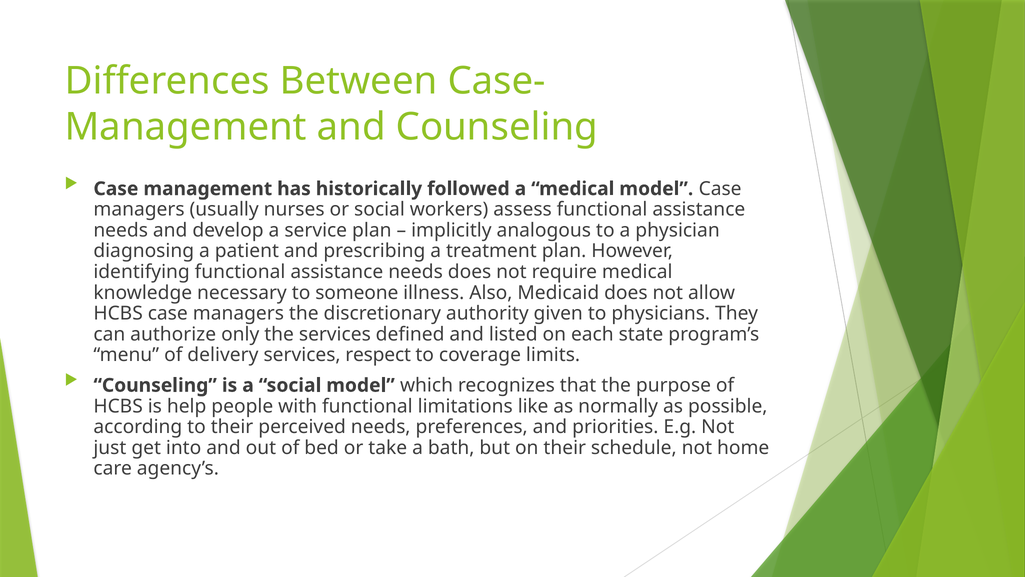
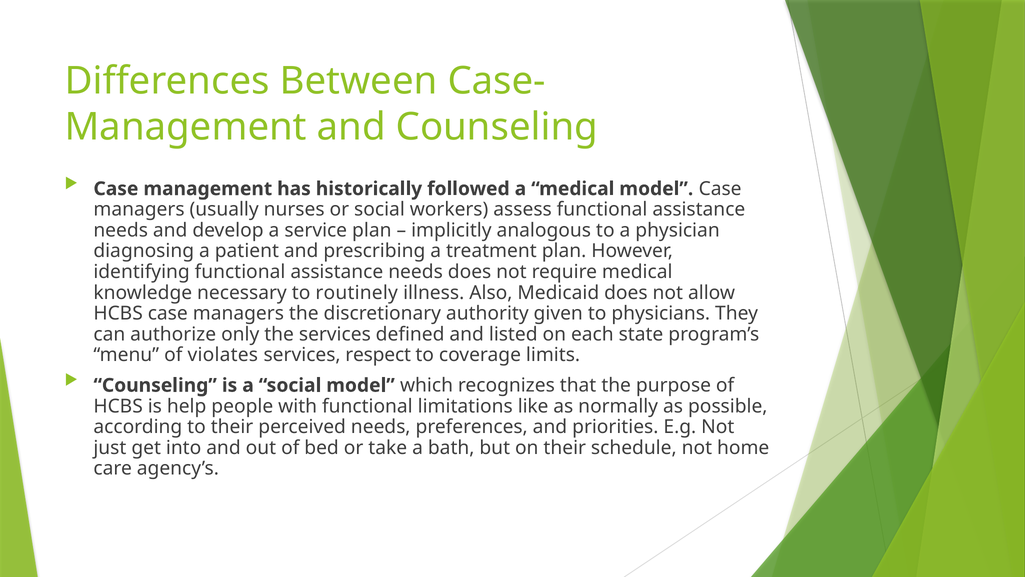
someone: someone -> routinely (357, 292)
delivery: delivery -> violates (223, 355)
